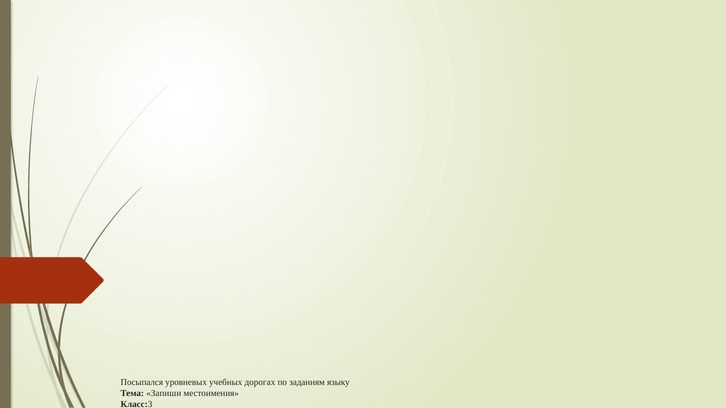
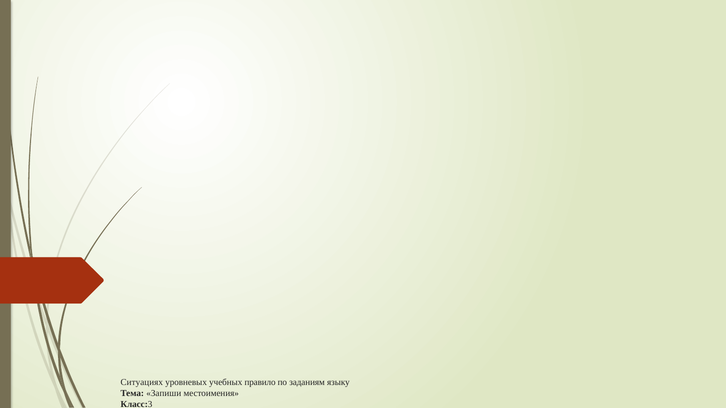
Посыпался: Посыпался -> Ситуациях (142, 383)
дорогах: дорогах -> правило (260, 383)
